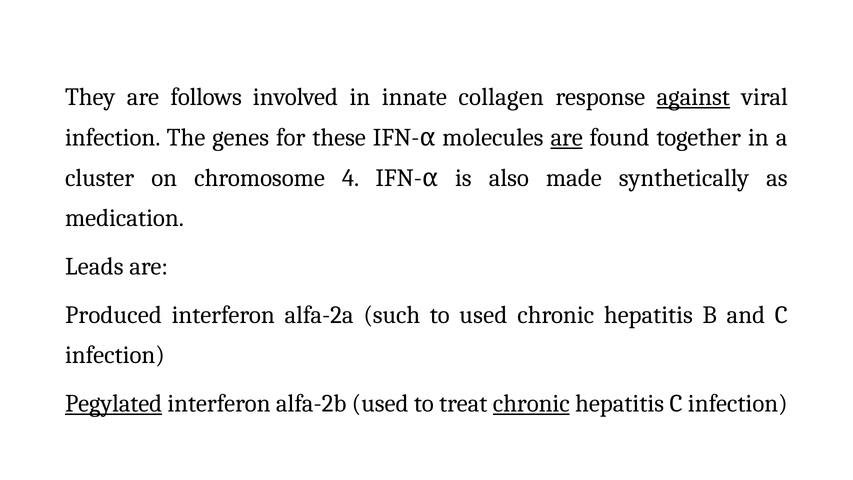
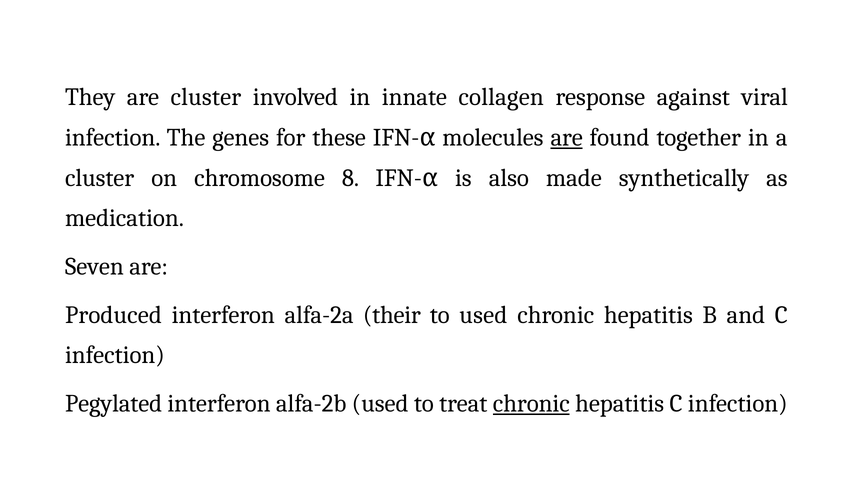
are follows: follows -> cluster (206, 97)
against underline: present -> none (693, 97)
4: 4 -> 8 (351, 178)
Leads: Leads -> Seven (94, 266)
such: such -> their (392, 315)
Pegylated underline: present -> none (114, 403)
